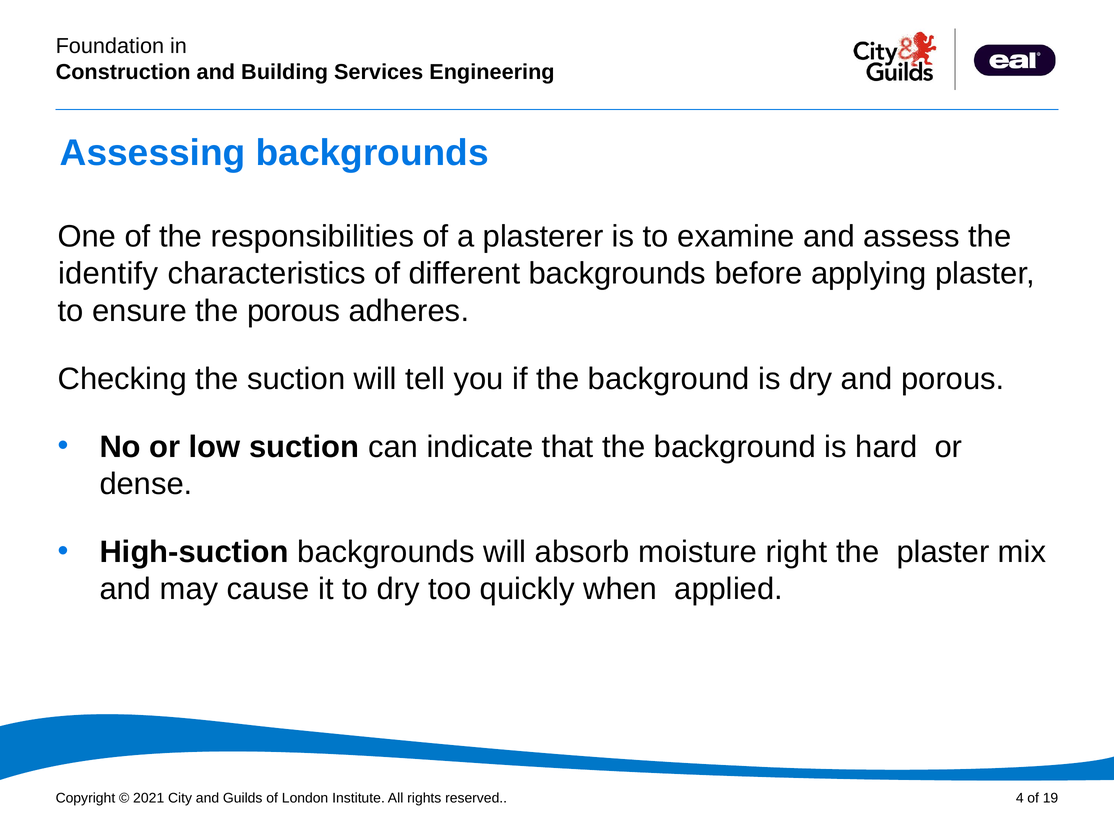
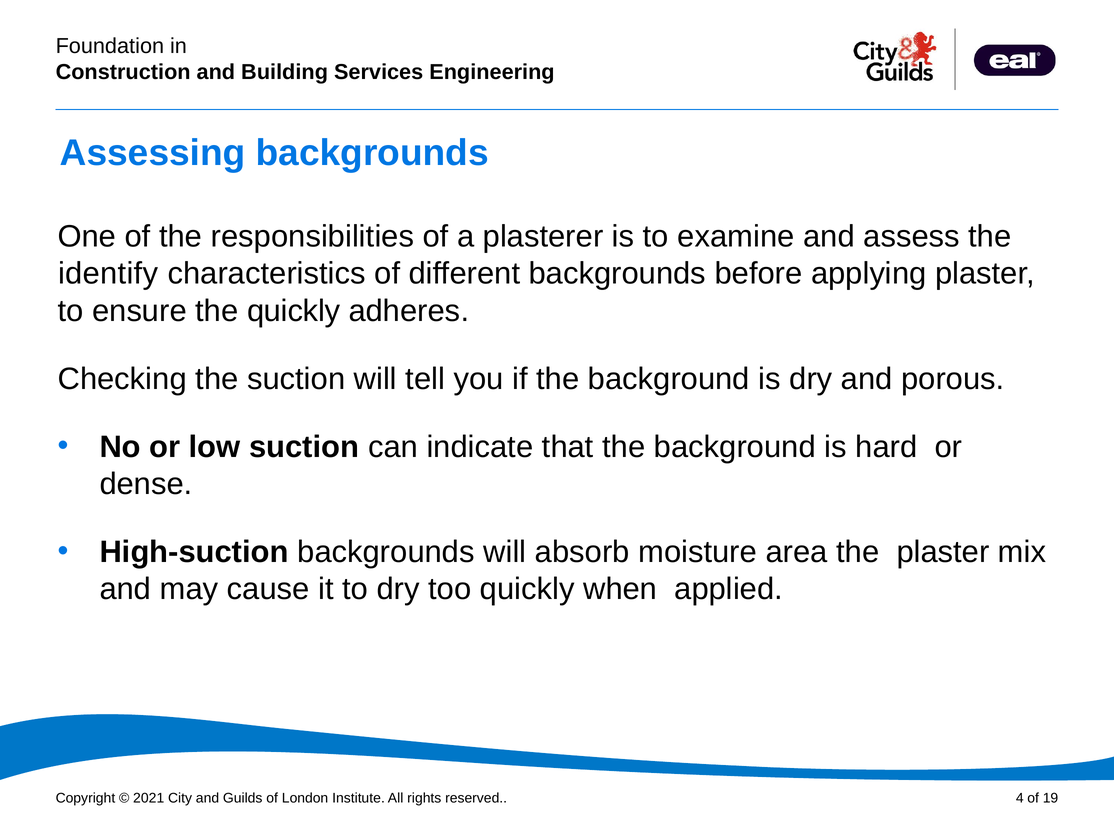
the porous: porous -> quickly (294, 311)
right: right -> area (797, 552)
